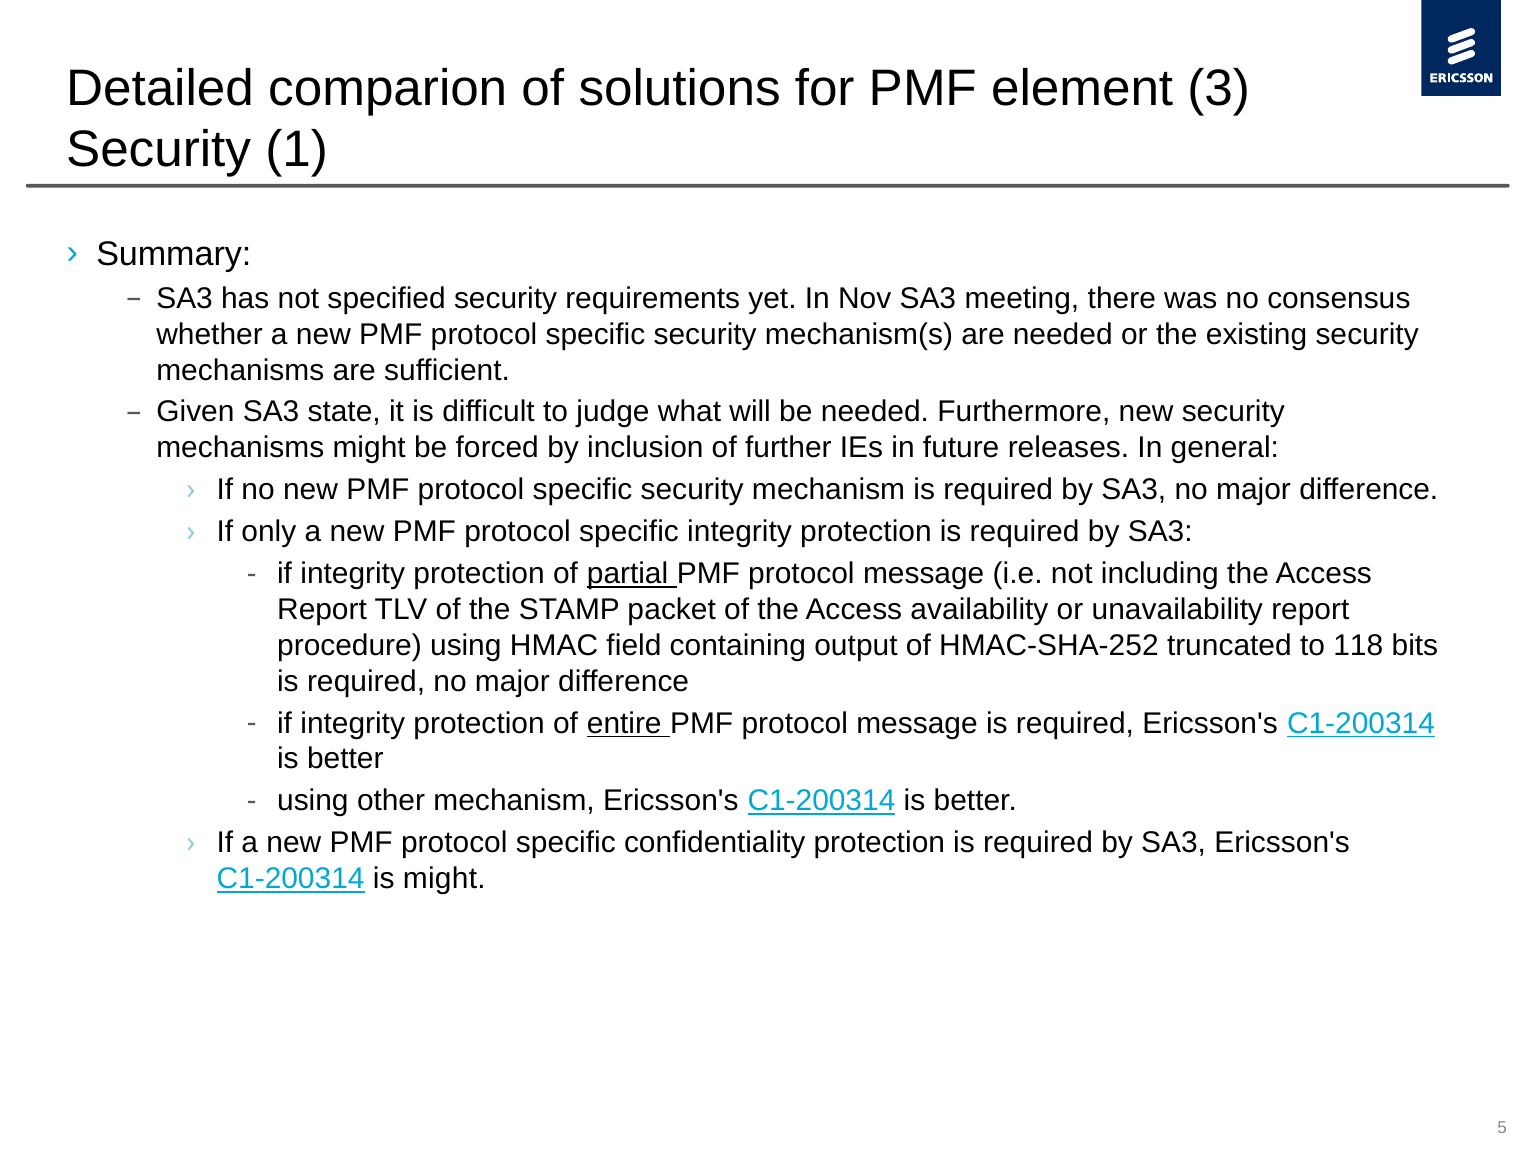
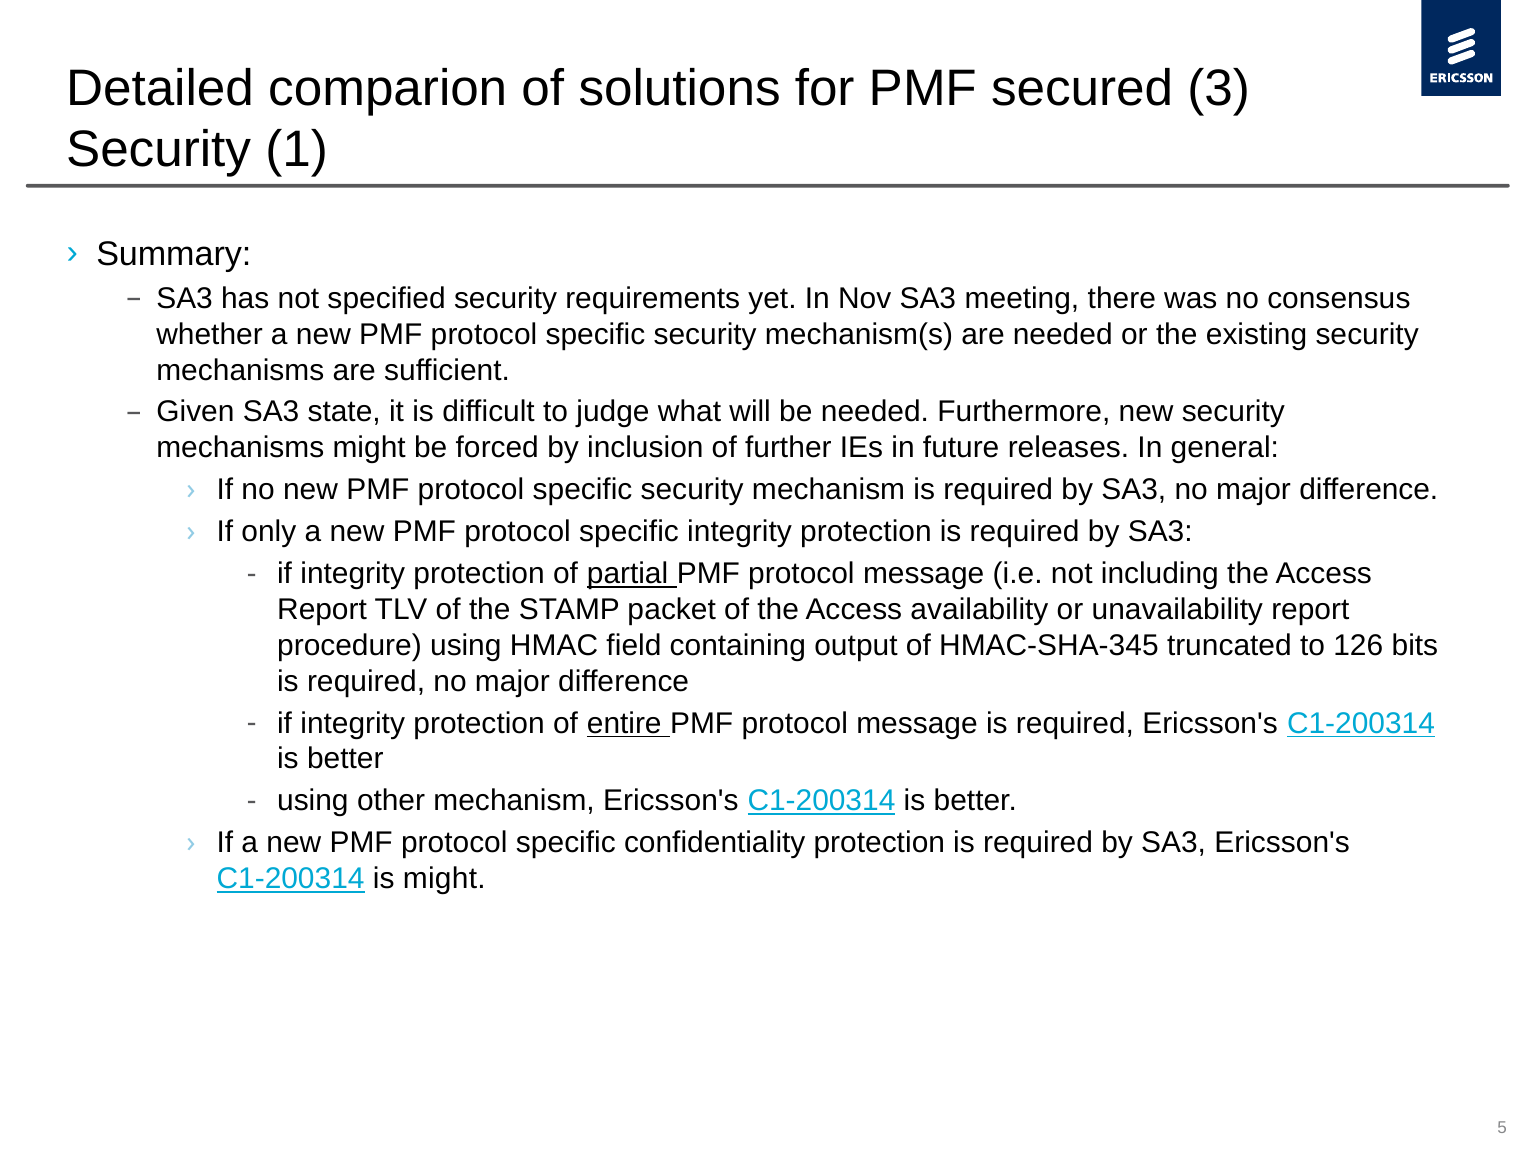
element: element -> secured (1082, 88)
HMAC-SHA-252: HMAC-SHA-252 -> HMAC-SHA-345 (1049, 645)
118: 118 -> 126 (1358, 645)
